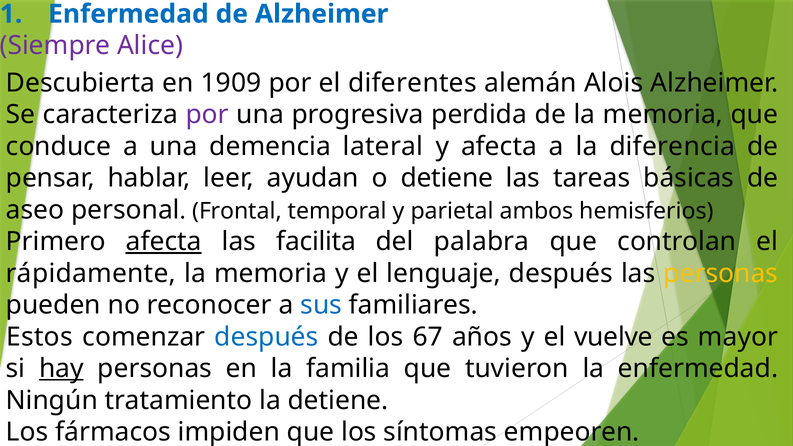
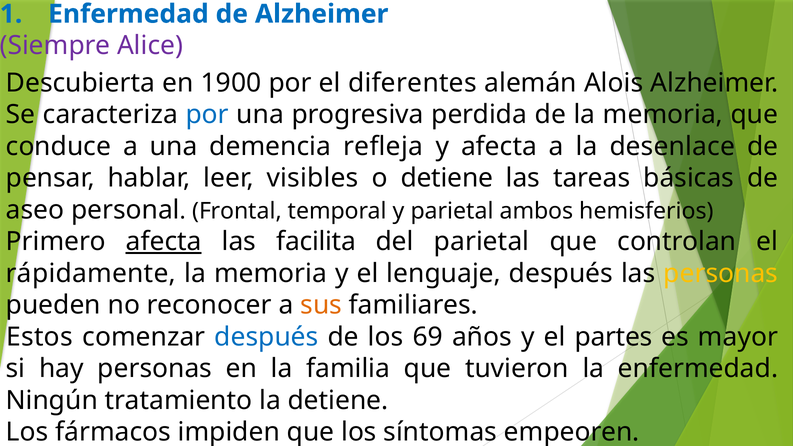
1909: 1909 -> 1900 (231, 83)
por colour: purple -> blue (207, 115)
lateral: lateral -> refleja (383, 147)
diferencia: diferencia -> desenlace (672, 147)
ayudan: ayudan -> visibles (313, 178)
del palabra: palabra -> parietal (482, 242)
sus colour: blue -> orange (321, 305)
67: 67 -> 69 (428, 337)
vuelve: vuelve -> partes (613, 337)
hay underline: present -> none (61, 369)
